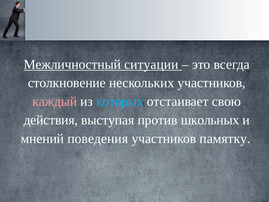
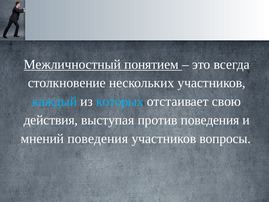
ситуации: ситуации -> понятием (151, 64)
каждый colour: pink -> light blue (55, 101)
против школьных: школьных -> поведения (210, 120)
памятку: памятку -> вопросы (225, 139)
